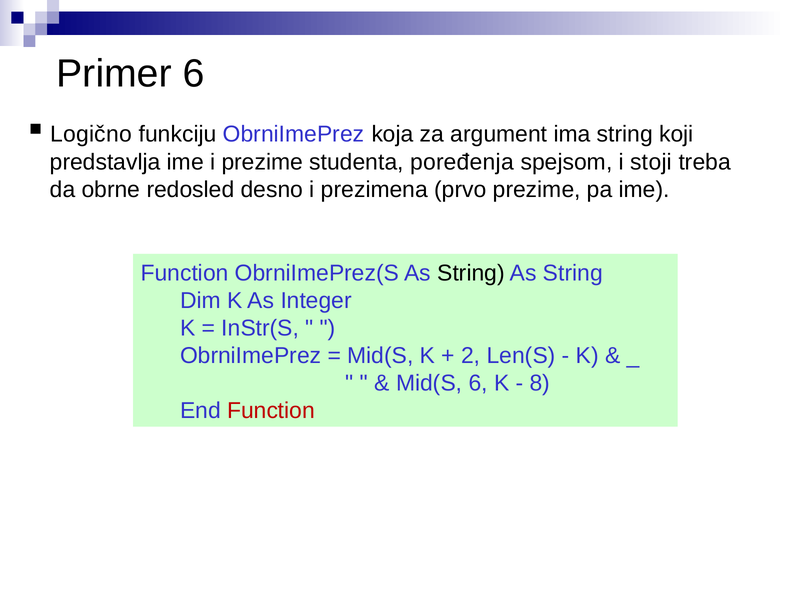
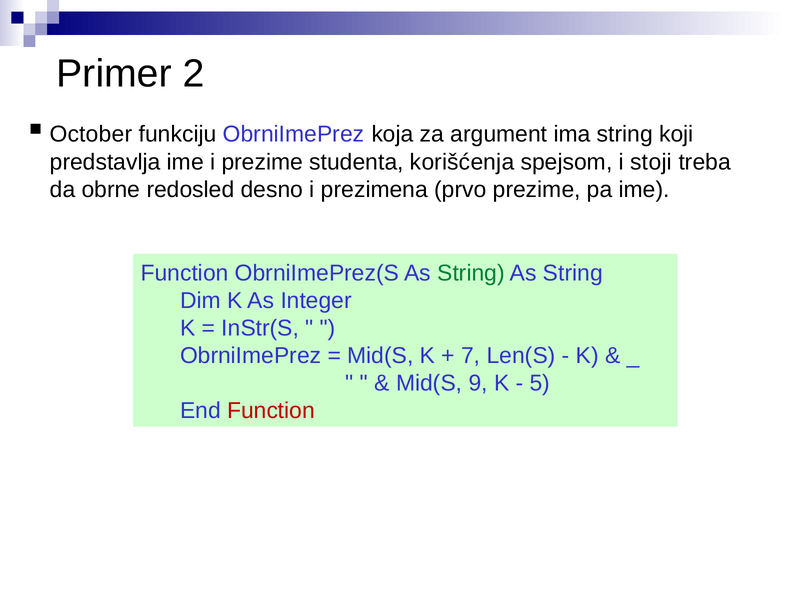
Primer 6: 6 -> 2 (194, 74)
Logično: Logično -> October (91, 134)
poređenja: poređenja -> korišćenja (462, 162)
String colour: black -> green (471, 273)
2: 2 -> 7 (471, 355)
Mid(S 6: 6 -> 9 (478, 383)
8: 8 -> 5 (540, 383)
